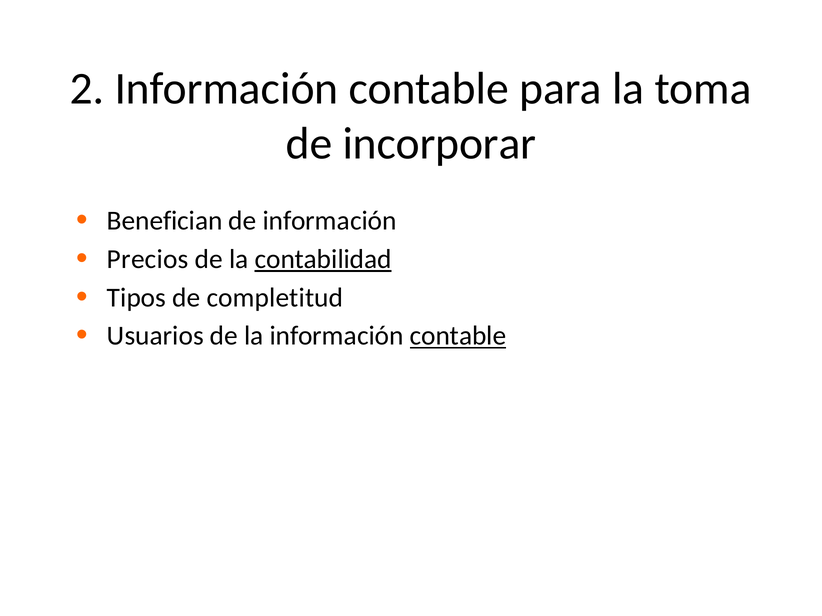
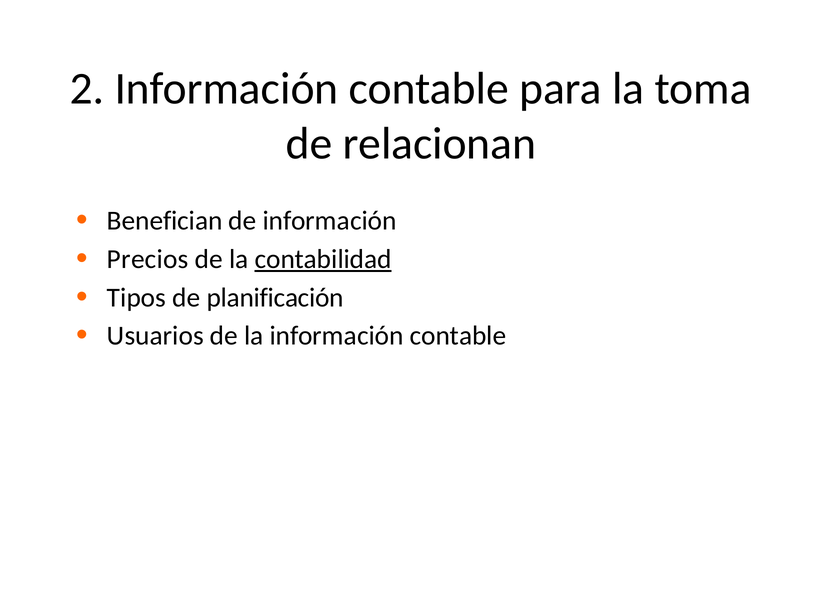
incorporar: incorporar -> relacionan (439, 144)
completitud: completitud -> planificación (275, 298)
contable underline: present -> none (458, 336)
